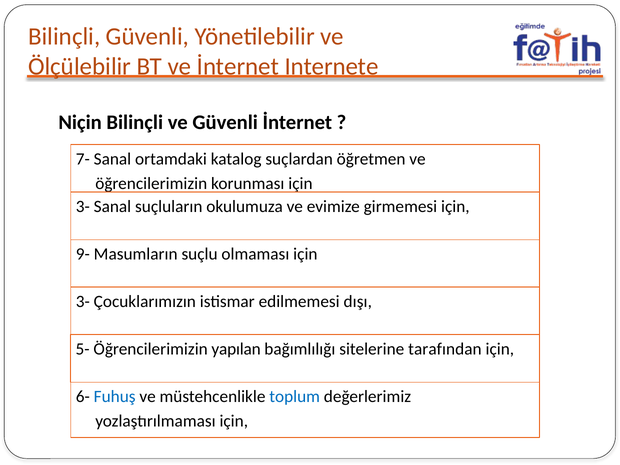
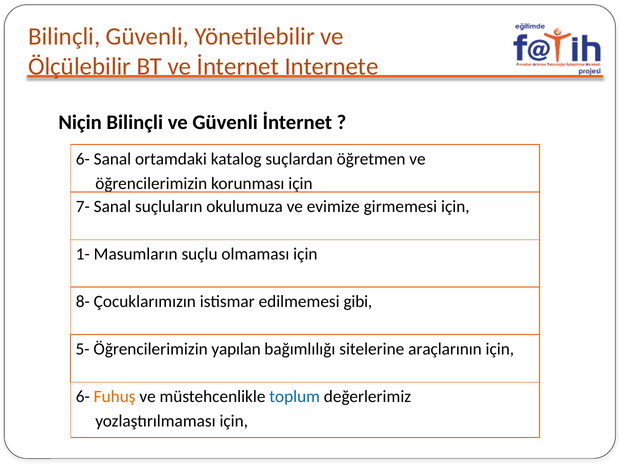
7-: 7- -> 6- (83, 159)
3-: 3- -> 7- (83, 207)
9-: 9- -> 1- (83, 254)
3-: 3- -> 8- (83, 302)
dışı: dışı -> gibi (358, 302)
tarafından: tarafından -> araçlarının (445, 349)
Fuhuş colour: blue -> orange (115, 397)
